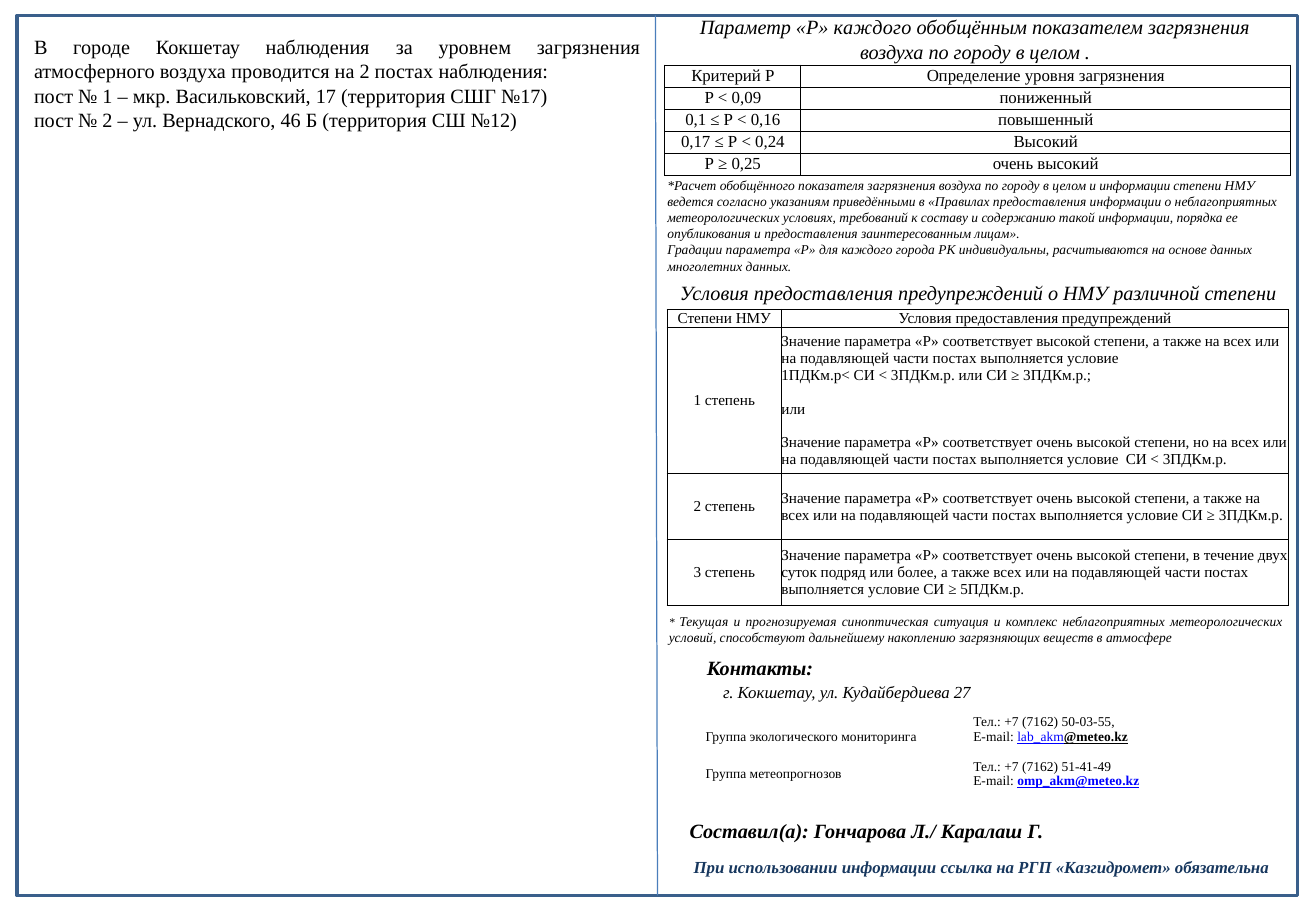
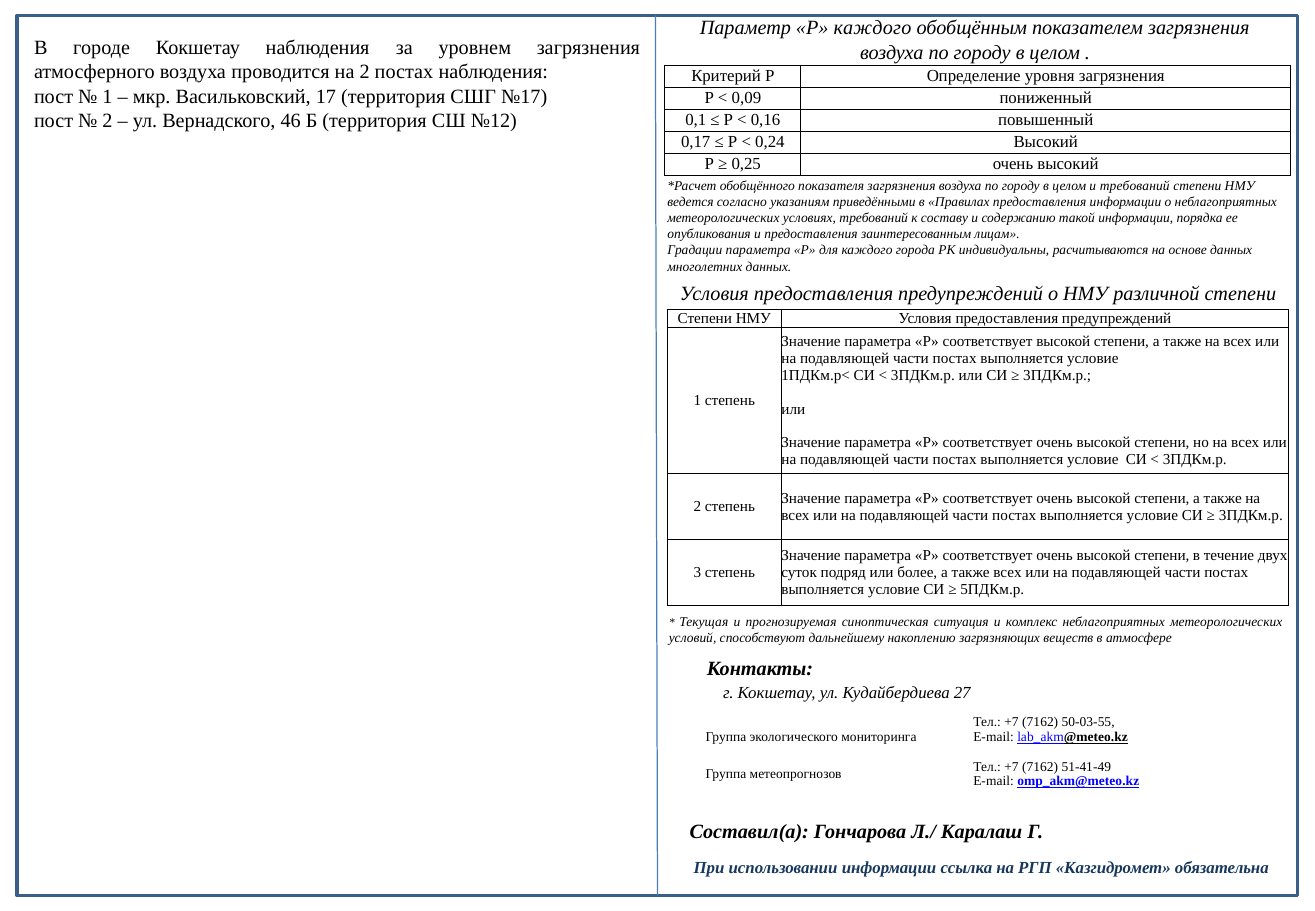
и информации: информации -> требований (1135, 186)
